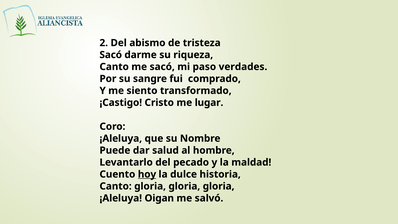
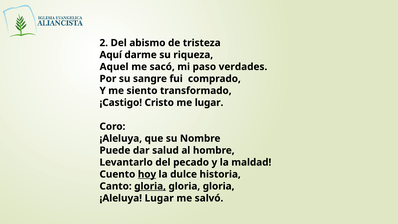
Sacó: Sacó -> Aquí (111, 55)
Canto: Canto -> Aquel (114, 67)
gloria underline: none -> present (150, 186)
¡Aleluya Oigan: Oigan -> Lugar (159, 198)
